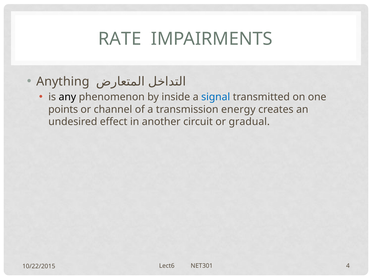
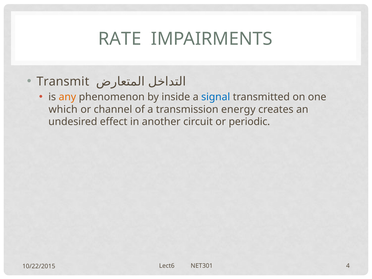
Anything: Anything -> Transmit (63, 81)
any colour: black -> orange (67, 97)
points: points -> which (63, 109)
gradual: gradual -> periodic (249, 122)
